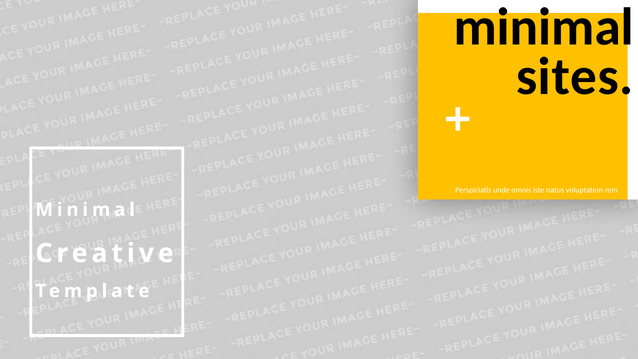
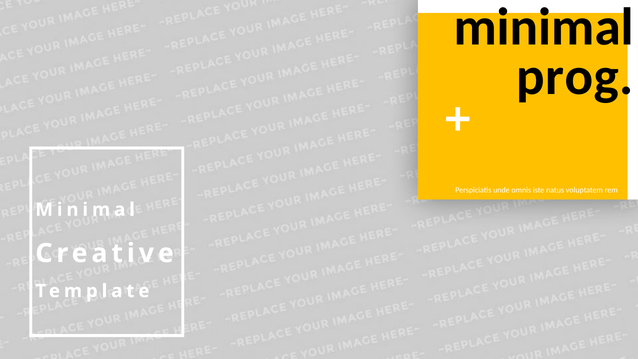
sites: sites -> prog (575, 77)
